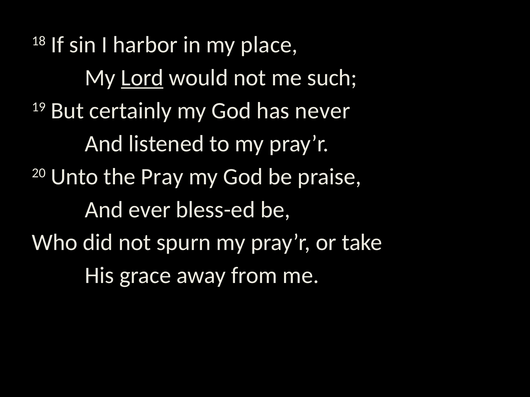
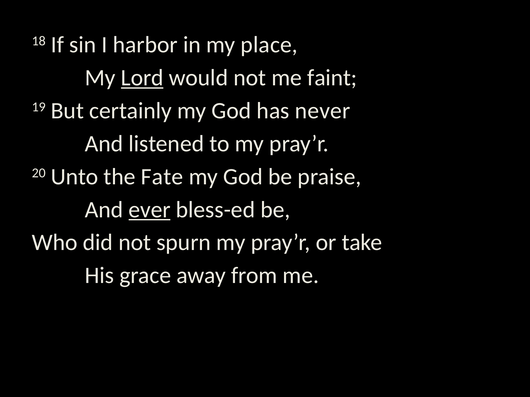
such: such -> faint (332, 78)
Pray: Pray -> Fate (162, 177)
ever underline: none -> present (150, 210)
